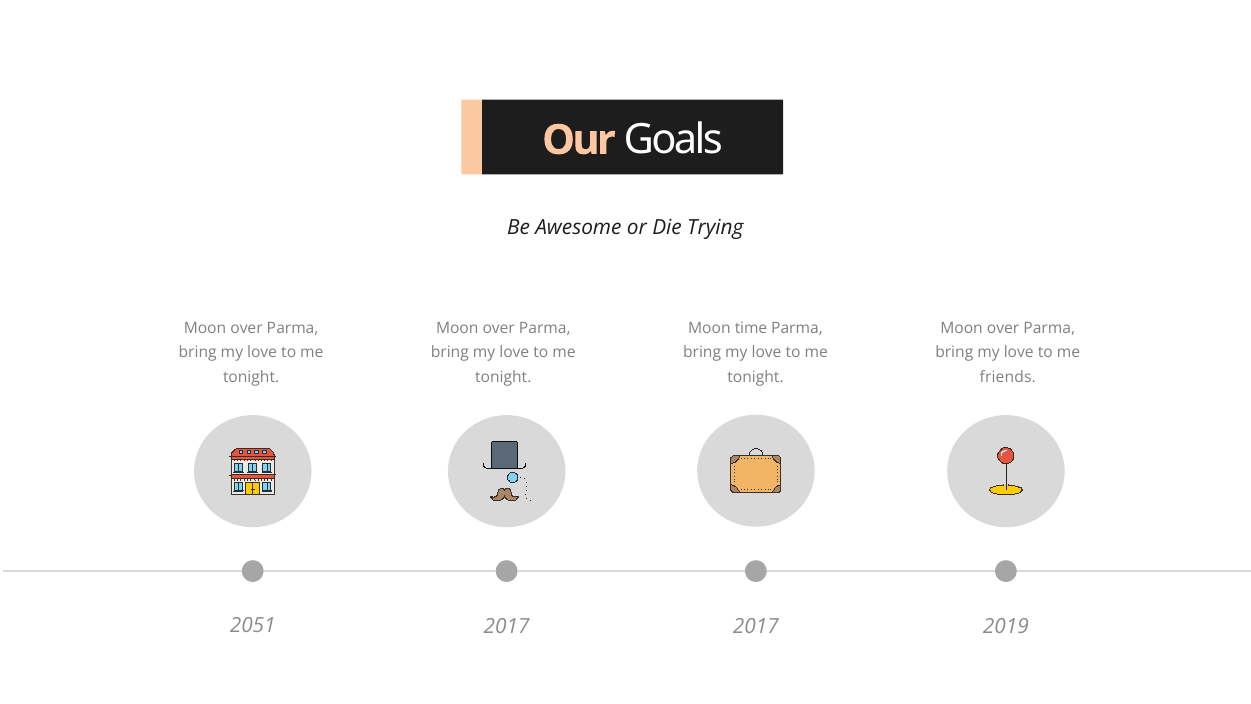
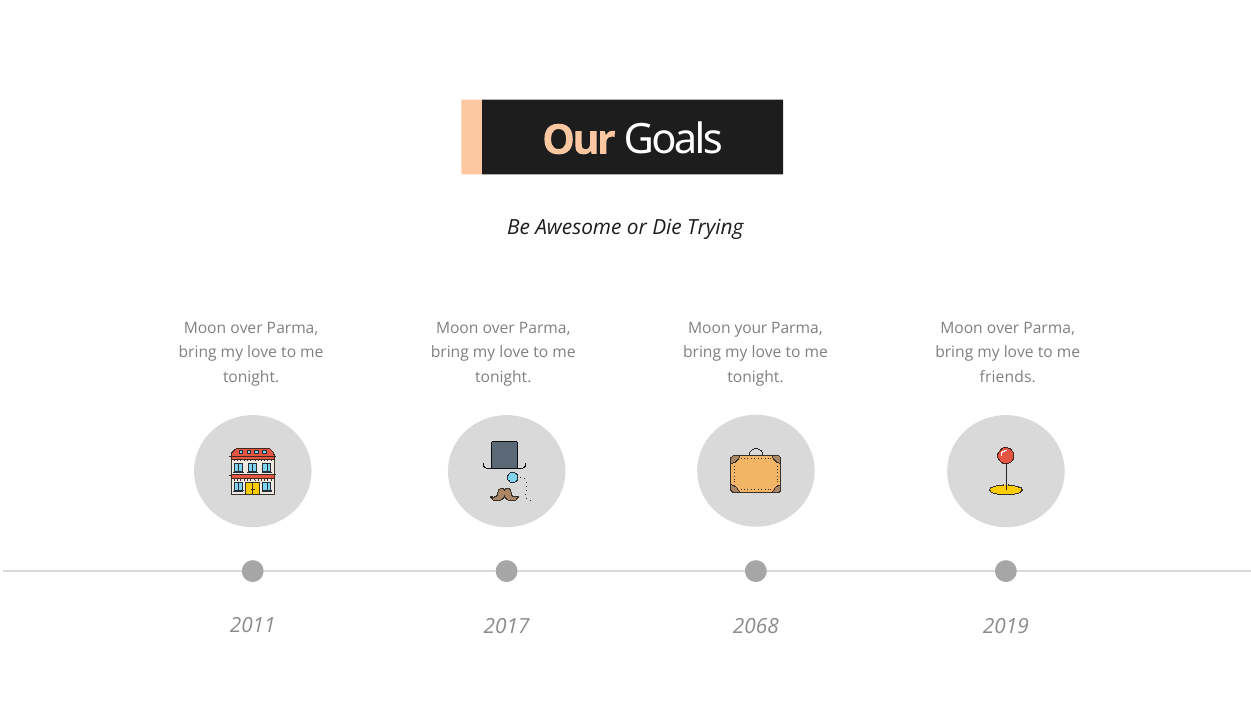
time: time -> your (751, 328)
2051: 2051 -> 2011 (253, 625)
2017 2017: 2017 -> 2068 (756, 627)
